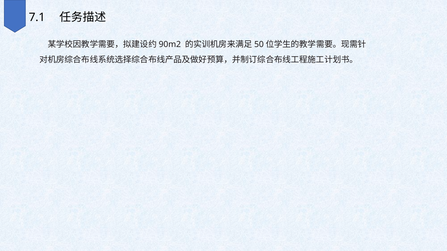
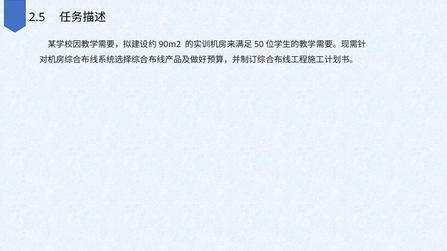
7.1: 7.1 -> 2.5 (37, 17)
